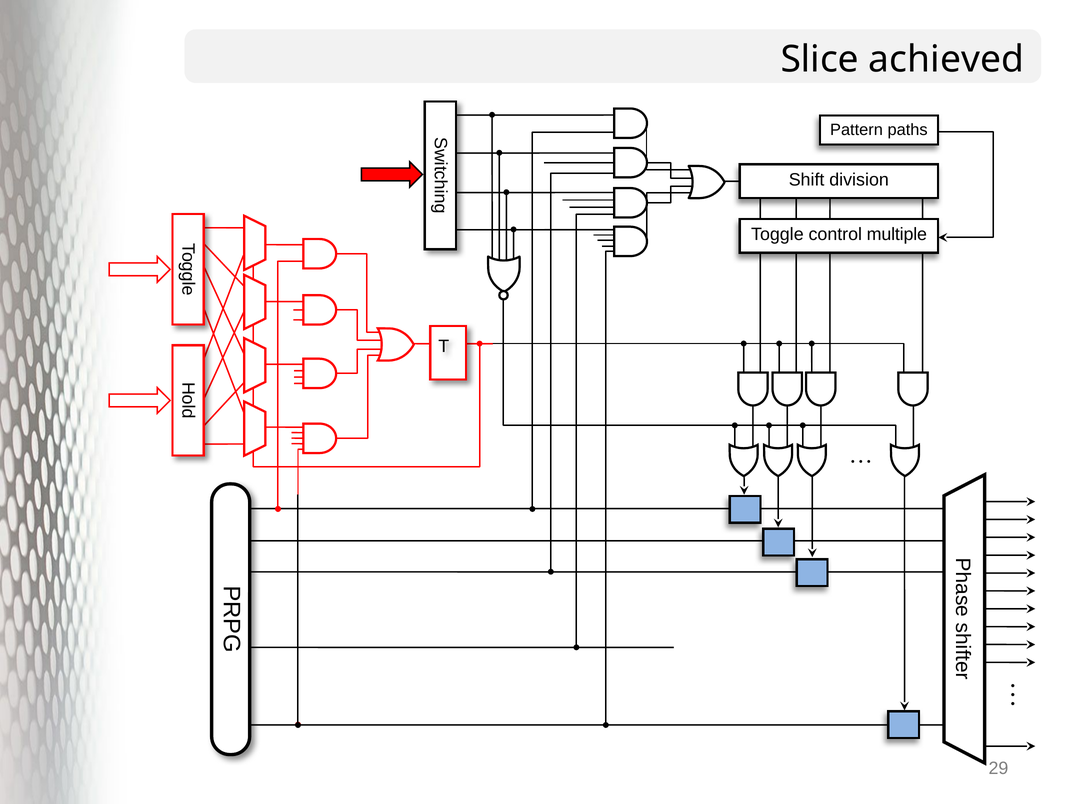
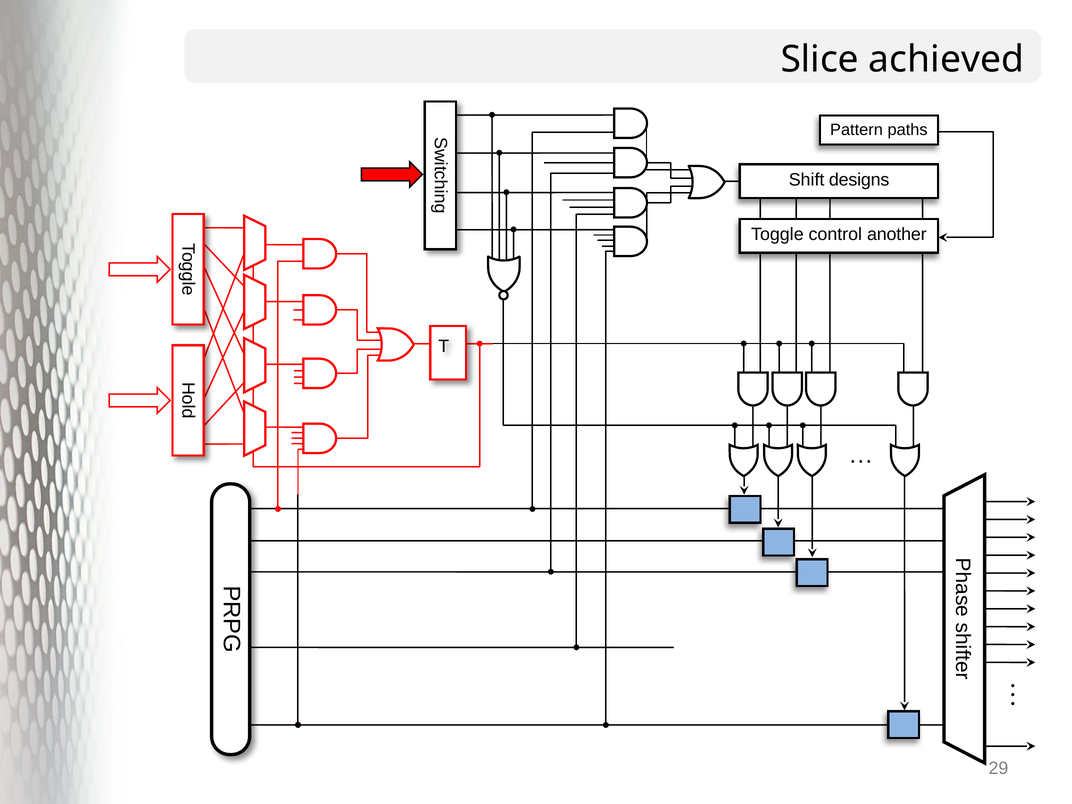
division: division -> designs (859, 180)
multiple: multiple -> another (897, 234)
